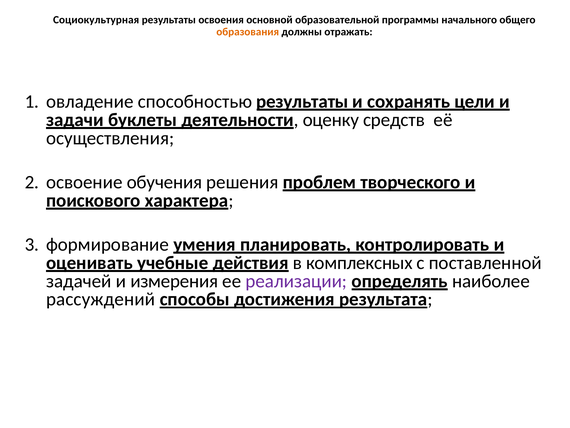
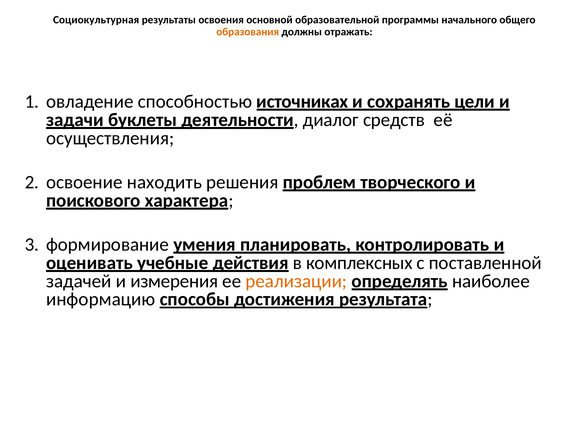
способностью результаты: результаты -> источниках (302, 101)
оценку: оценку -> диалог (331, 120)
обучения: обучения -> находить (164, 182)
реализации colour: purple -> orange (296, 281)
рассуждений: рассуждений -> информацию (101, 299)
